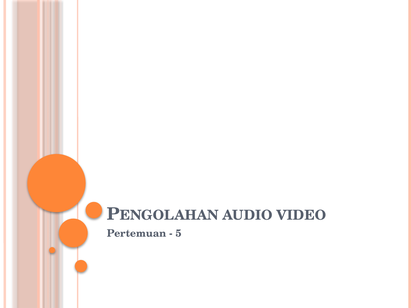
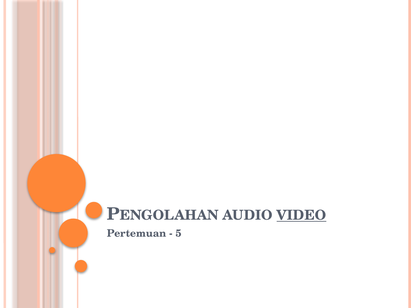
VIDEO underline: none -> present (301, 216)
